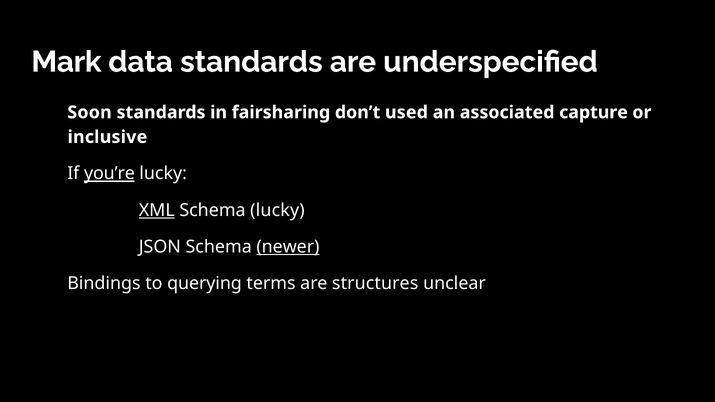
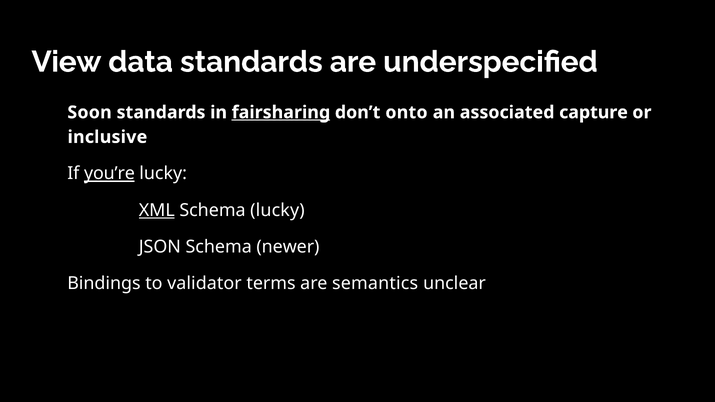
Mark: Mark -> View (66, 62)
fairsharing underline: none -> present (281, 112)
used: used -> onto (406, 112)
newer underline: present -> none (288, 247)
querying: querying -> validator (204, 283)
structures: structures -> semantics (375, 283)
